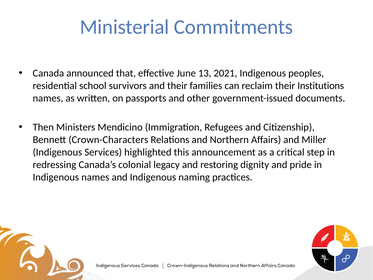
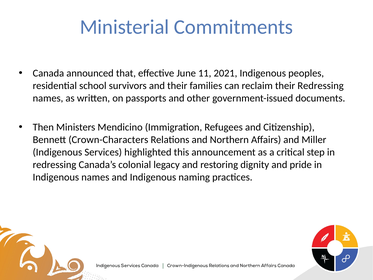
13: 13 -> 11 (205, 73)
their Institutions: Institutions -> Redressing (321, 86)
